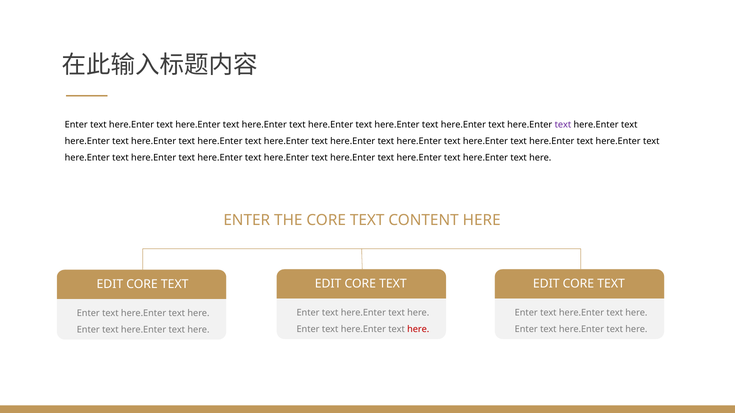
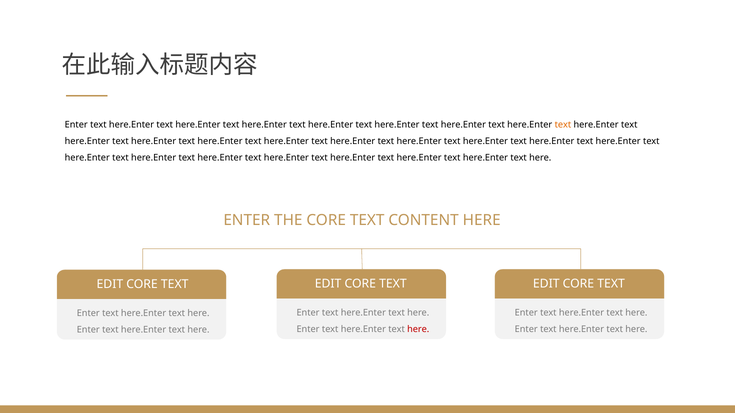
text colour: purple -> orange (563, 125)
